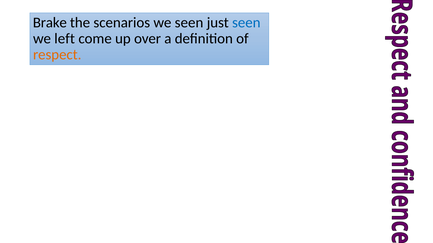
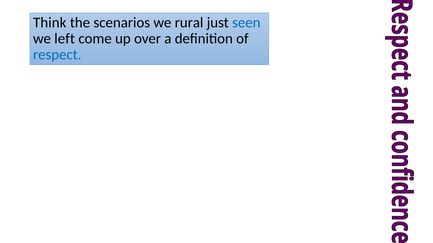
Brake: Brake -> Think (50, 23)
we seen: seen -> rural (189, 23)
respect colour: orange -> blue (57, 55)
